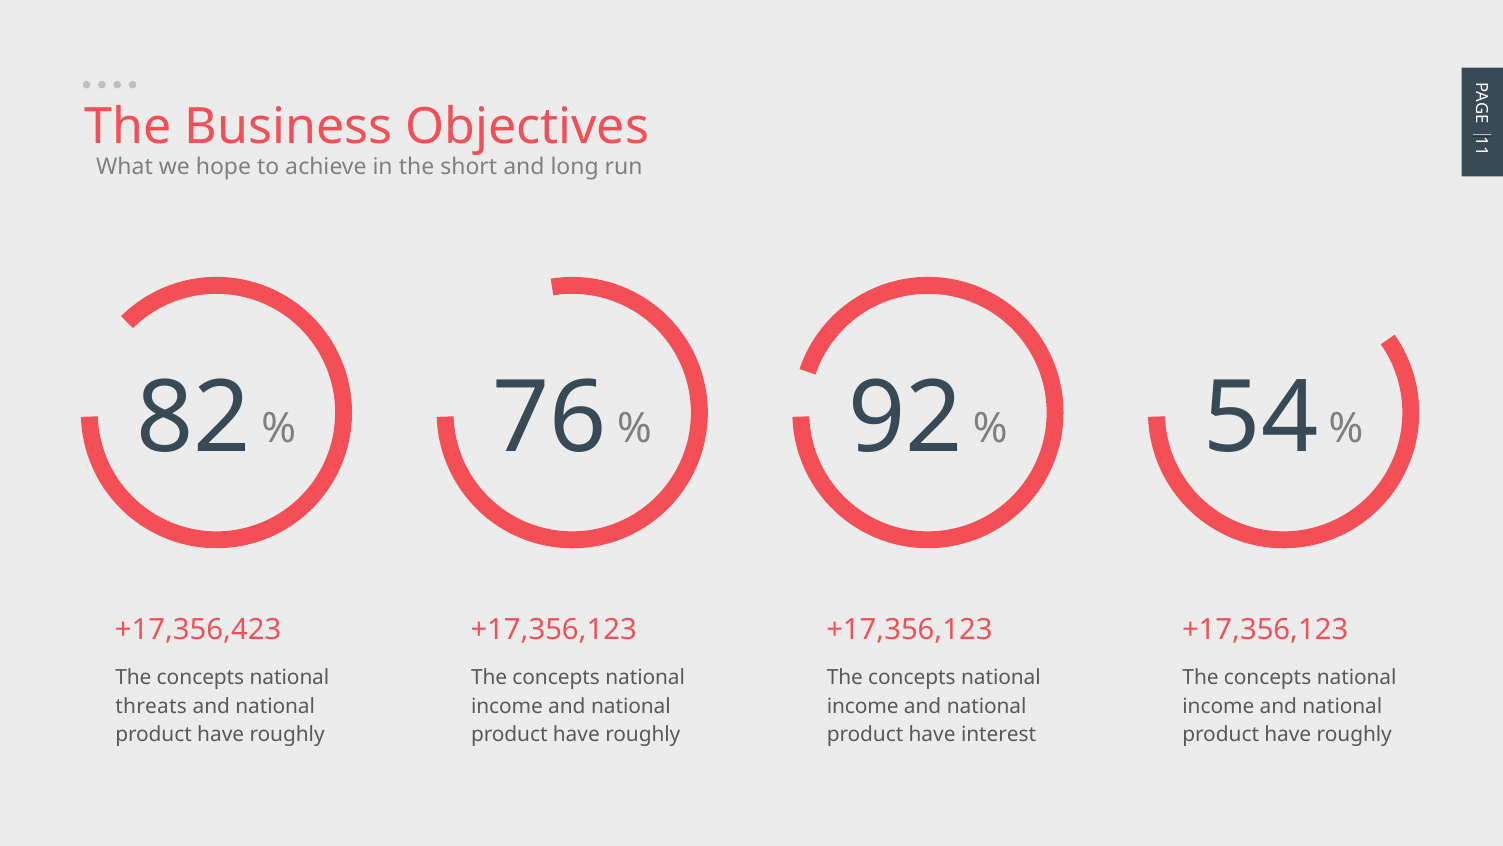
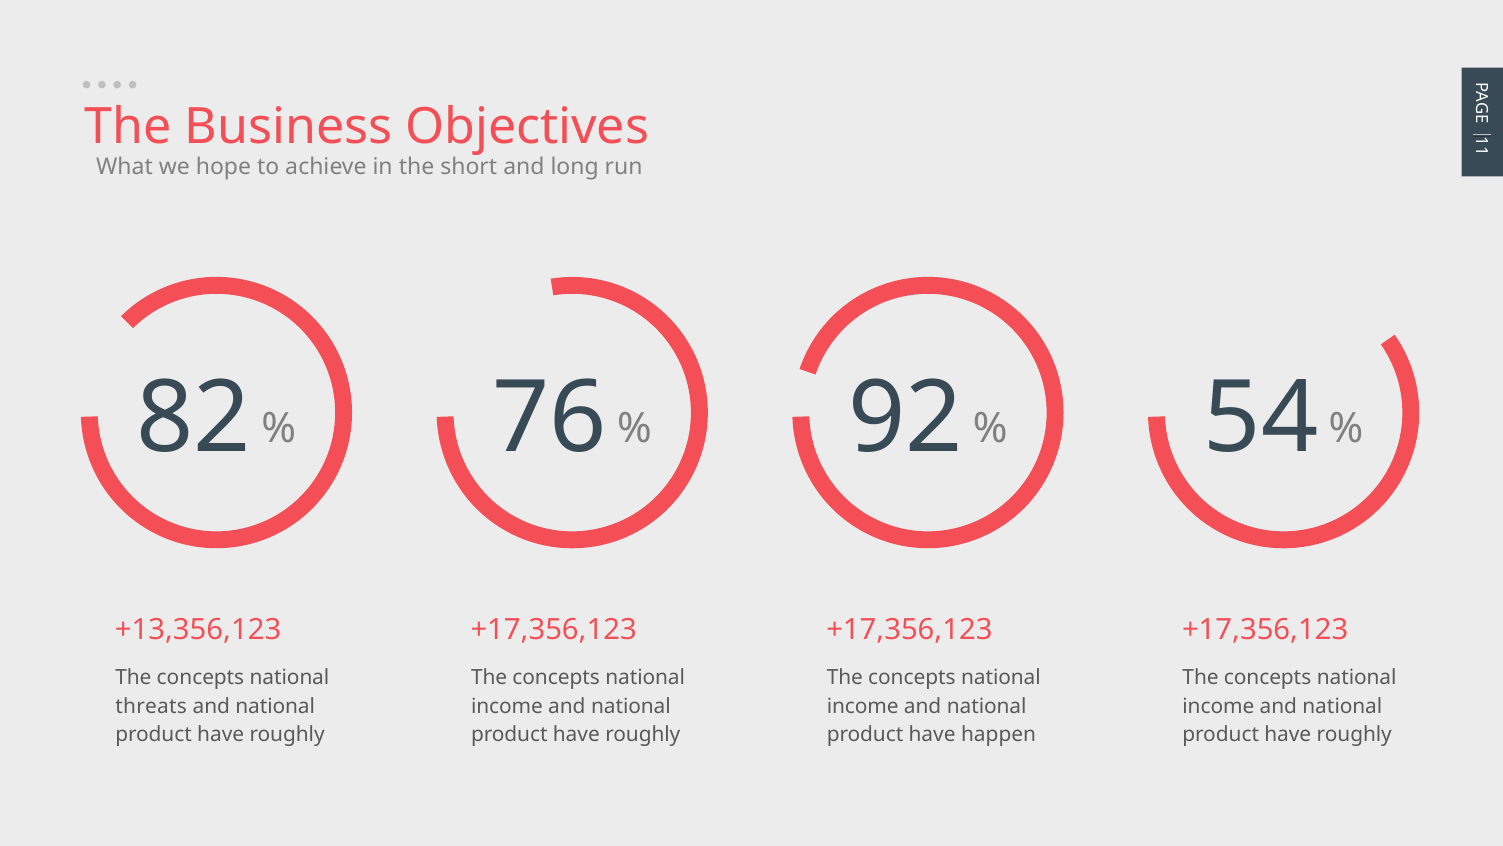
+17,356,423: +17,356,423 -> +13,356,123 (198, 629)
interest: interest -> happen (999, 734)
